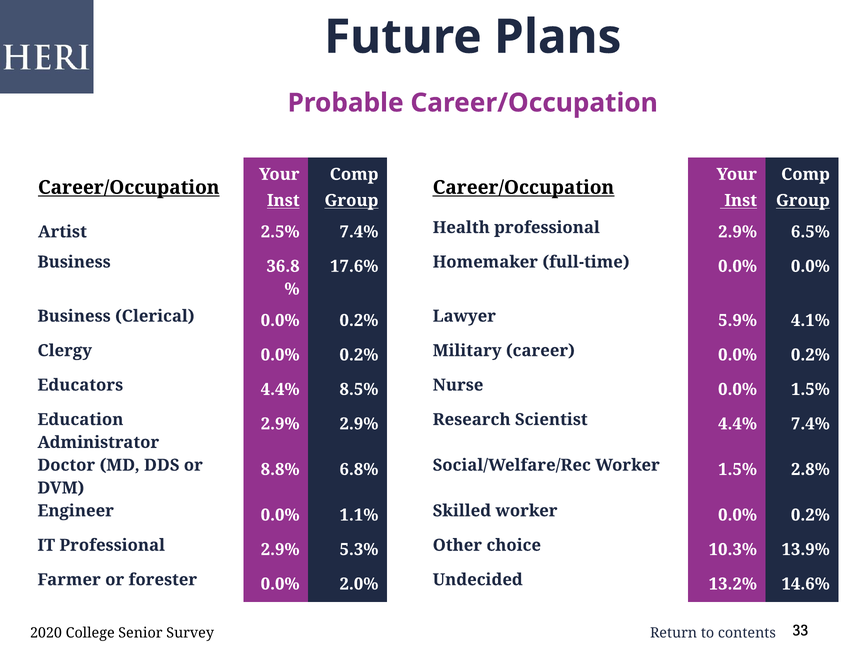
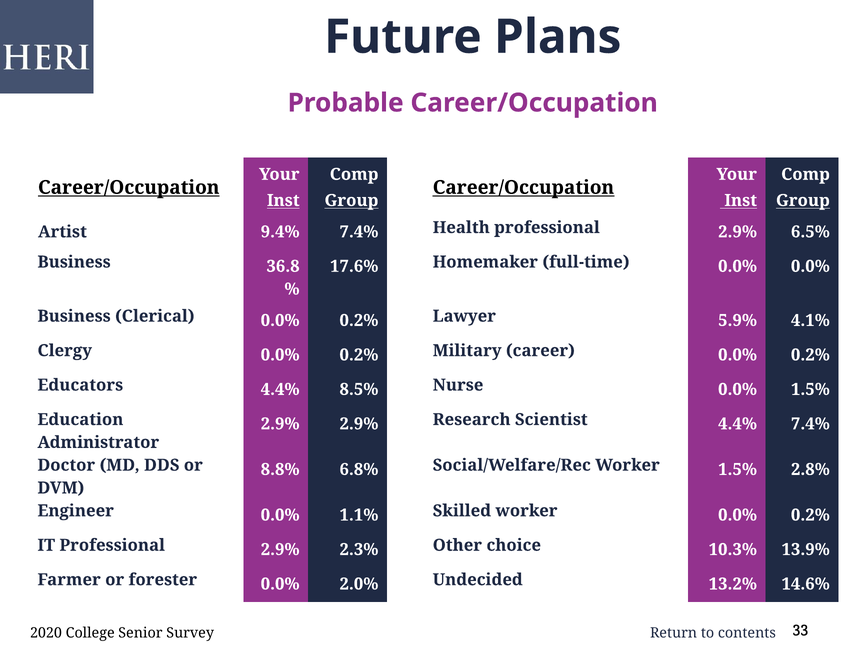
2.5%: 2.5% -> 9.4% (280, 232)
5.3%: 5.3% -> 2.3% (359, 550)
